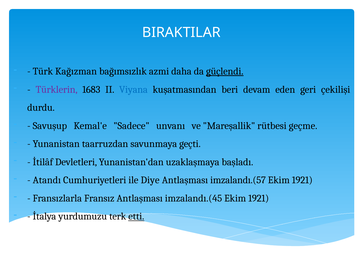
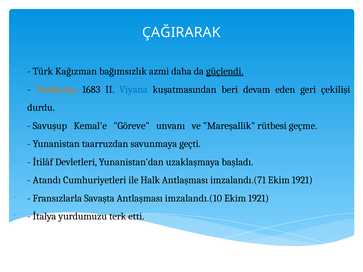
BIRAKTILAR: BIRAKTILAR -> ÇAĞIRARAK (181, 32)
Türklerin colour: purple -> orange (57, 90)
Sadece: Sadece -> Göreve (131, 126)
Diye: Diye -> Halk (150, 180)
imzalandı.(57: imzalandı.(57 -> imzalandı.(71 (238, 180)
Fransız: Fransız -> Savaşta (99, 198)
imzalandı.(45: imzalandı.(45 -> imzalandı.(10 (193, 198)
etti underline: present -> none (136, 217)
